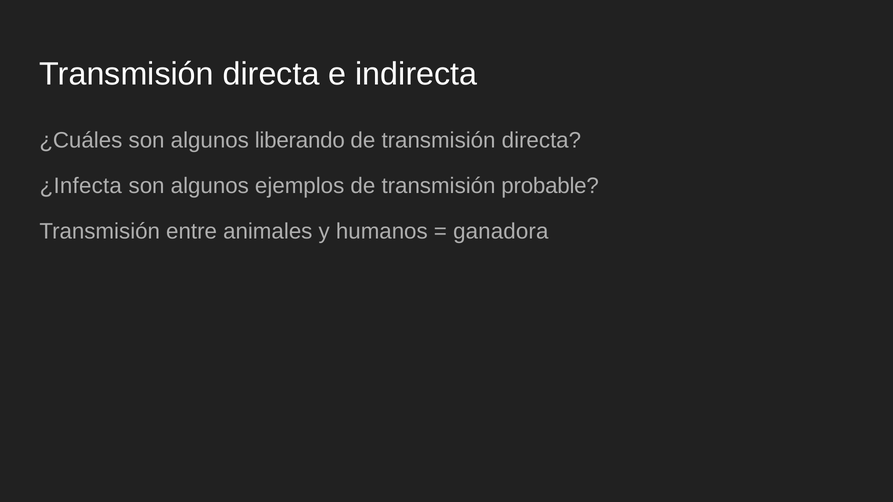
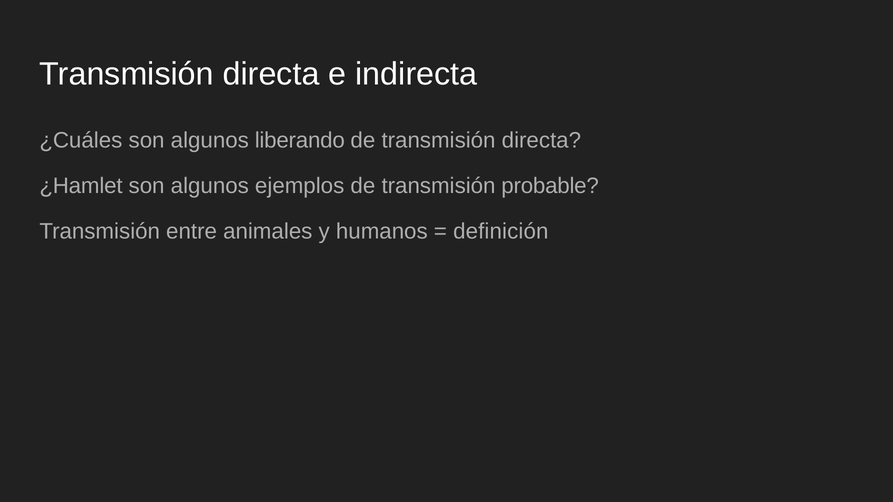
¿Infecta: ¿Infecta -> ¿Hamlet (81, 186)
ganadora: ganadora -> definición (501, 232)
